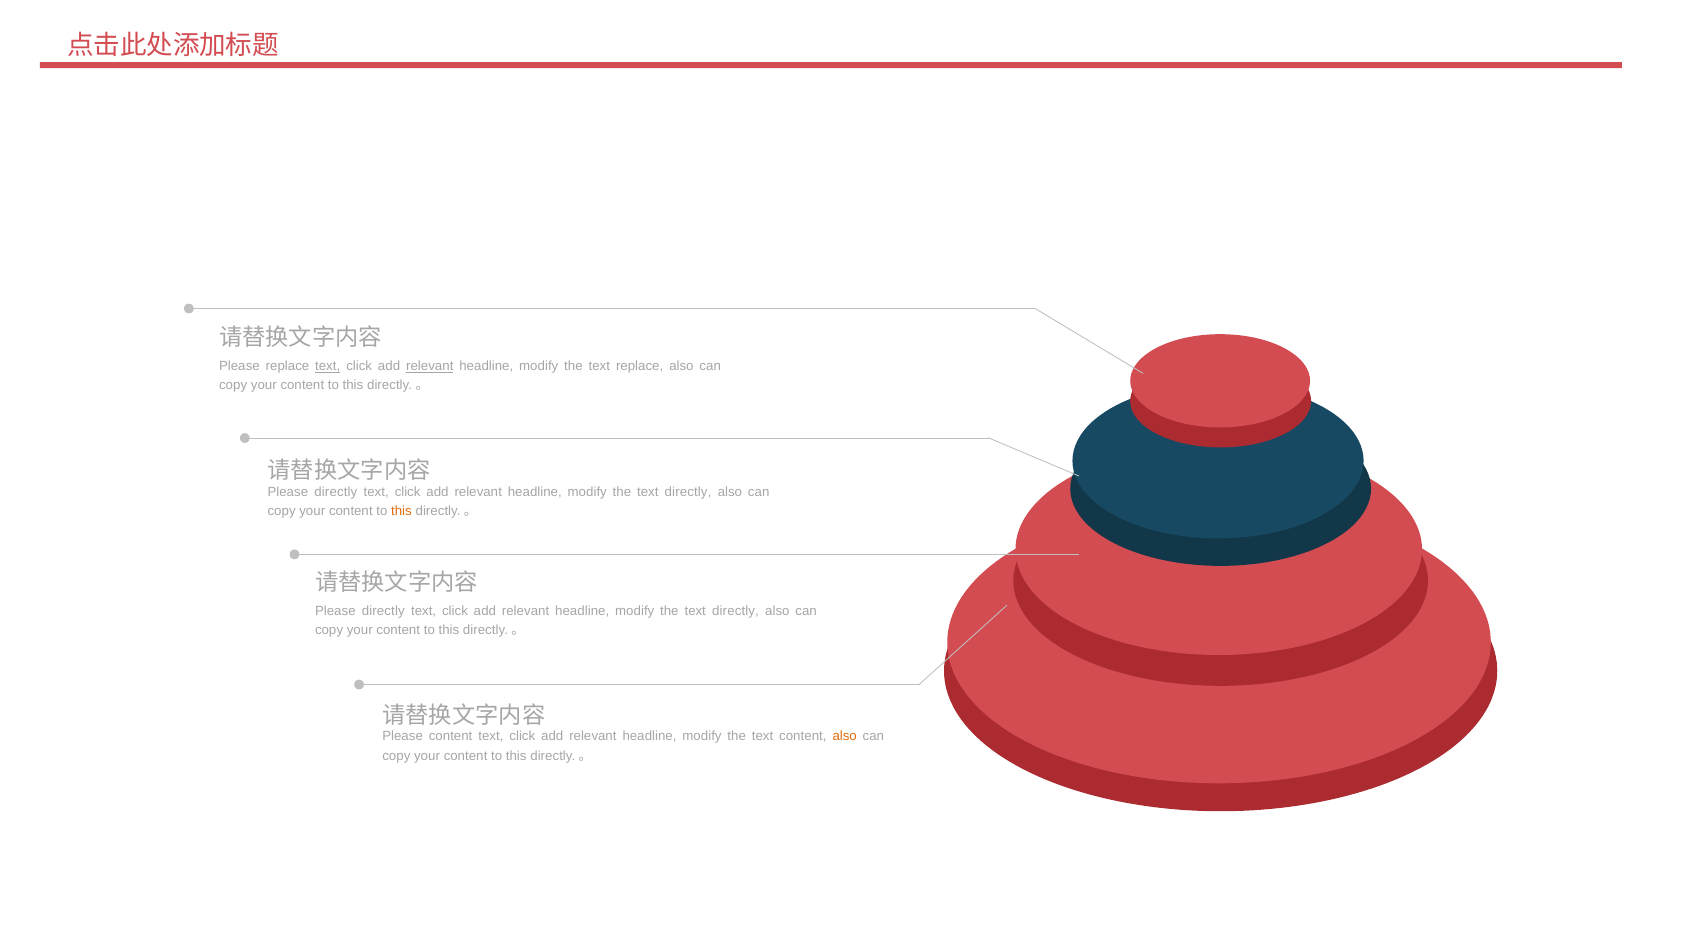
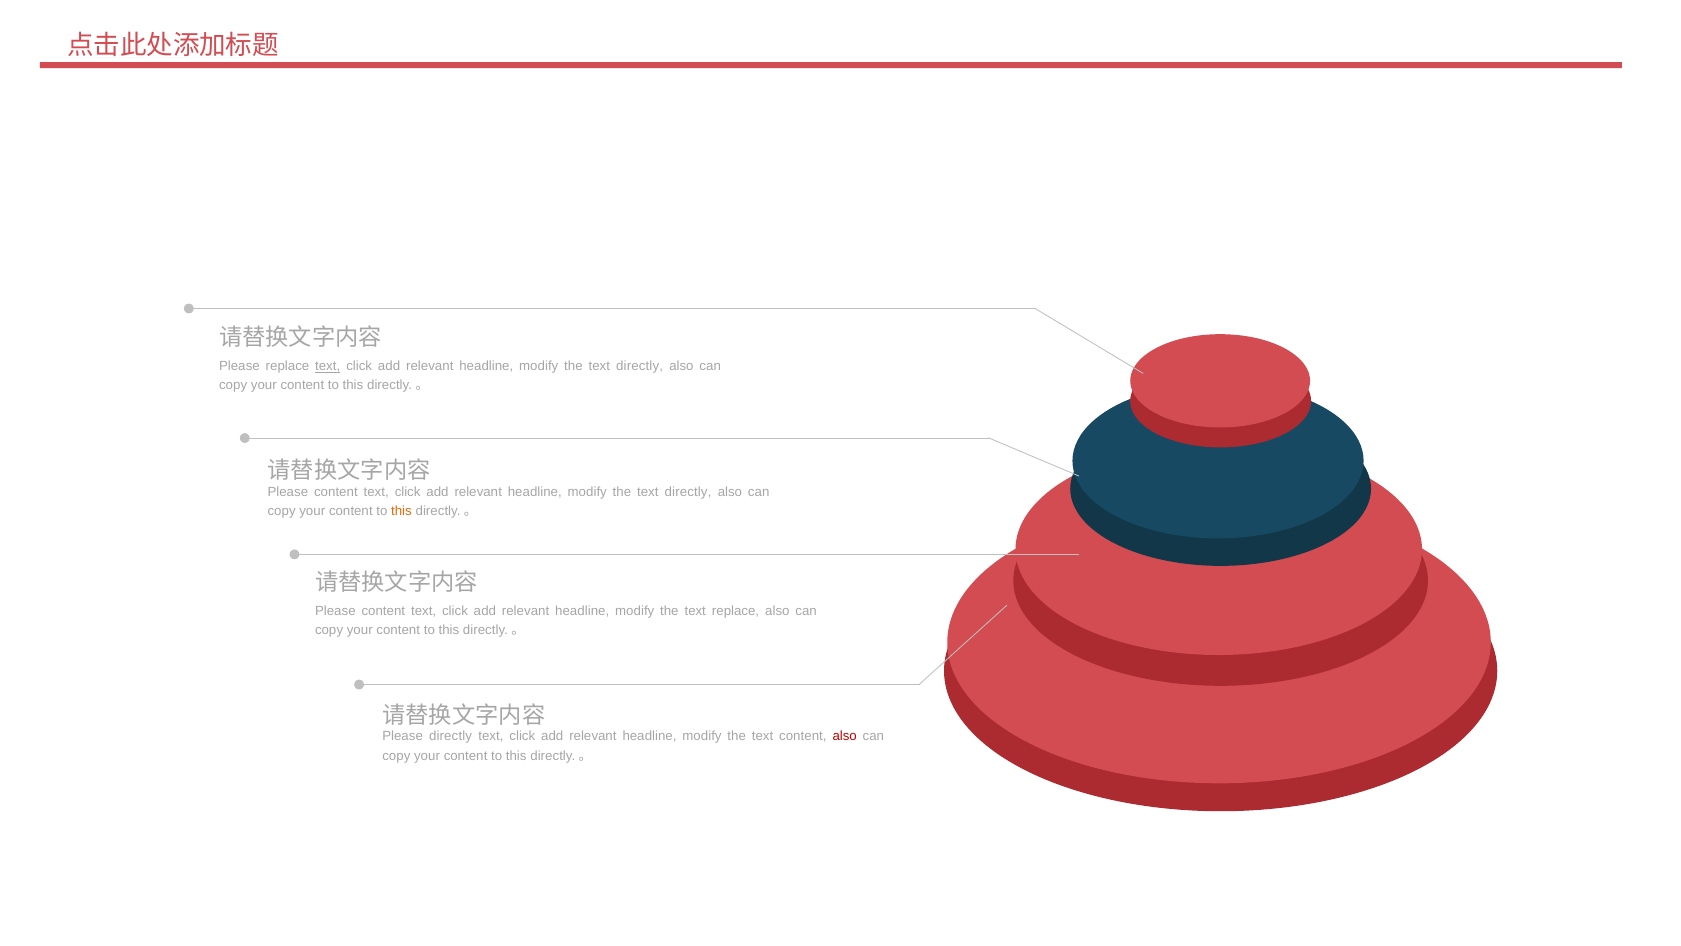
relevant underline: present -> none (430, 366)
replace: replace -> directly (640, 366)
directly: directly -> content (336, 491)
directly: directly -> content (383, 611)
directly: directly -> replace (736, 611)
Please content: content -> directly (451, 736)
also colour: orange -> red (845, 736)
